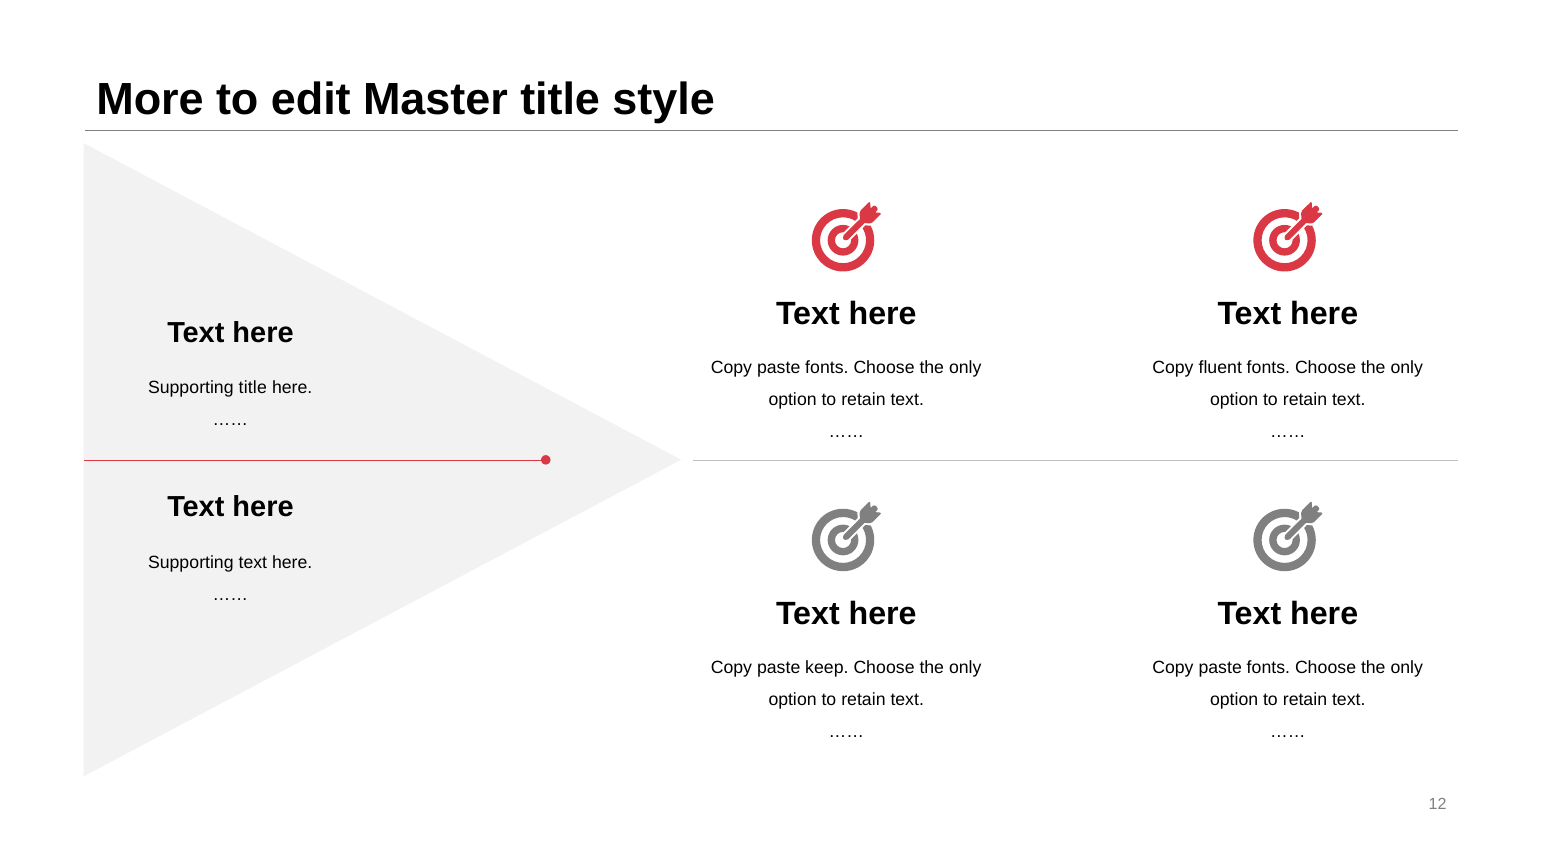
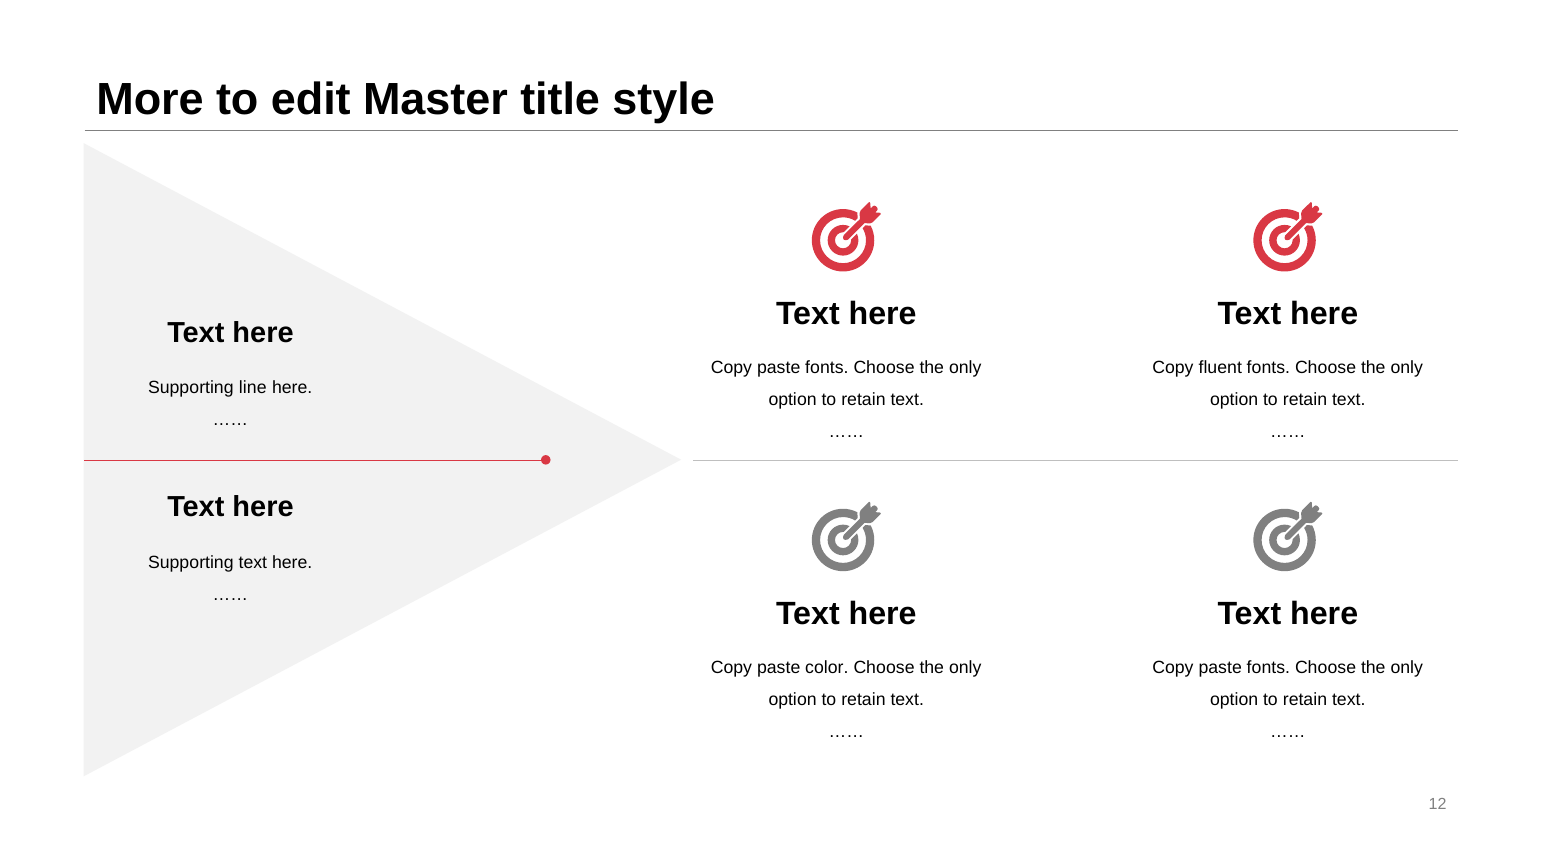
Supporting title: title -> line (253, 388)
keep: keep -> color (827, 667)
